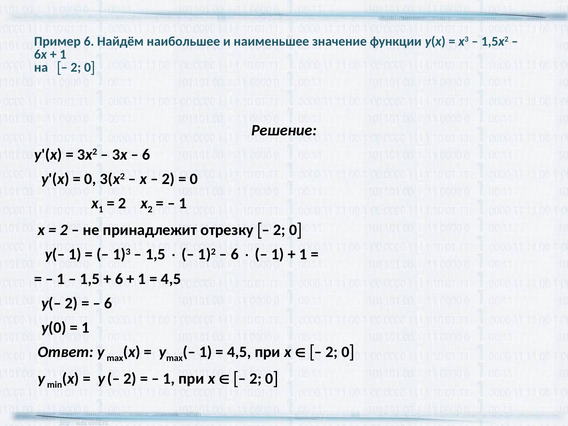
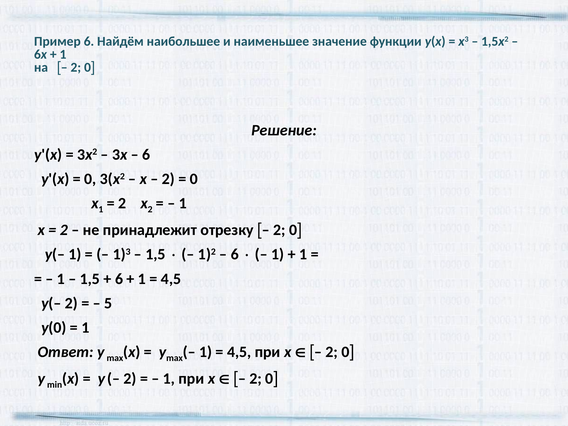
6: 6 -> 5 (108, 303)
